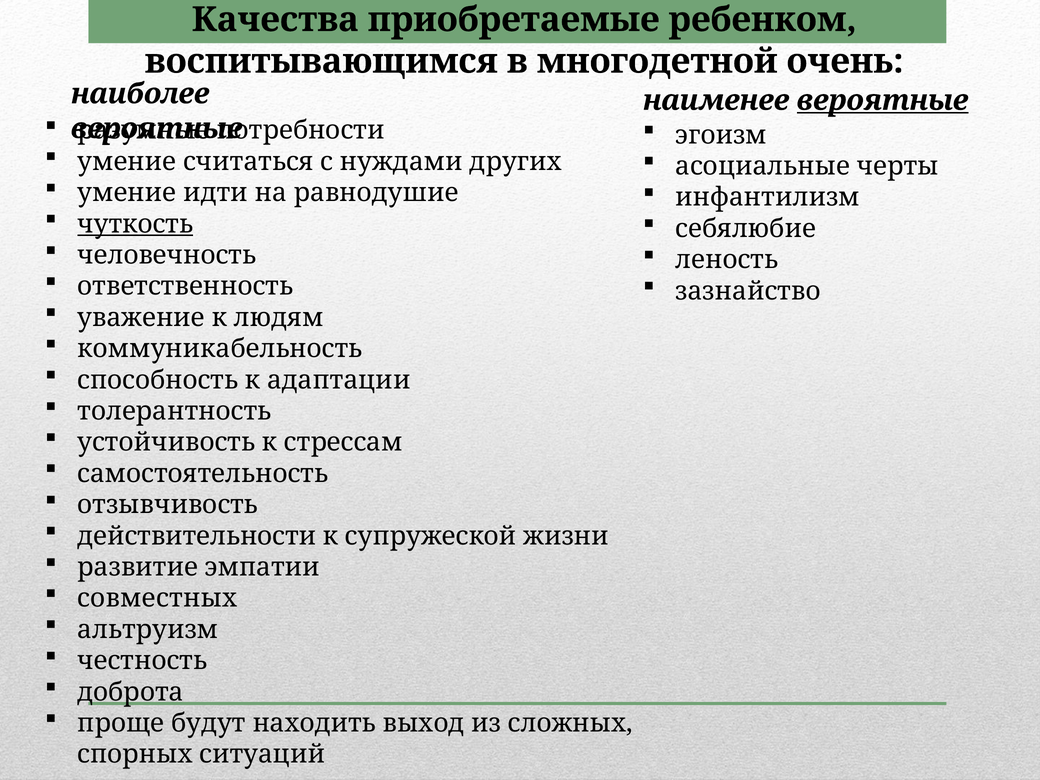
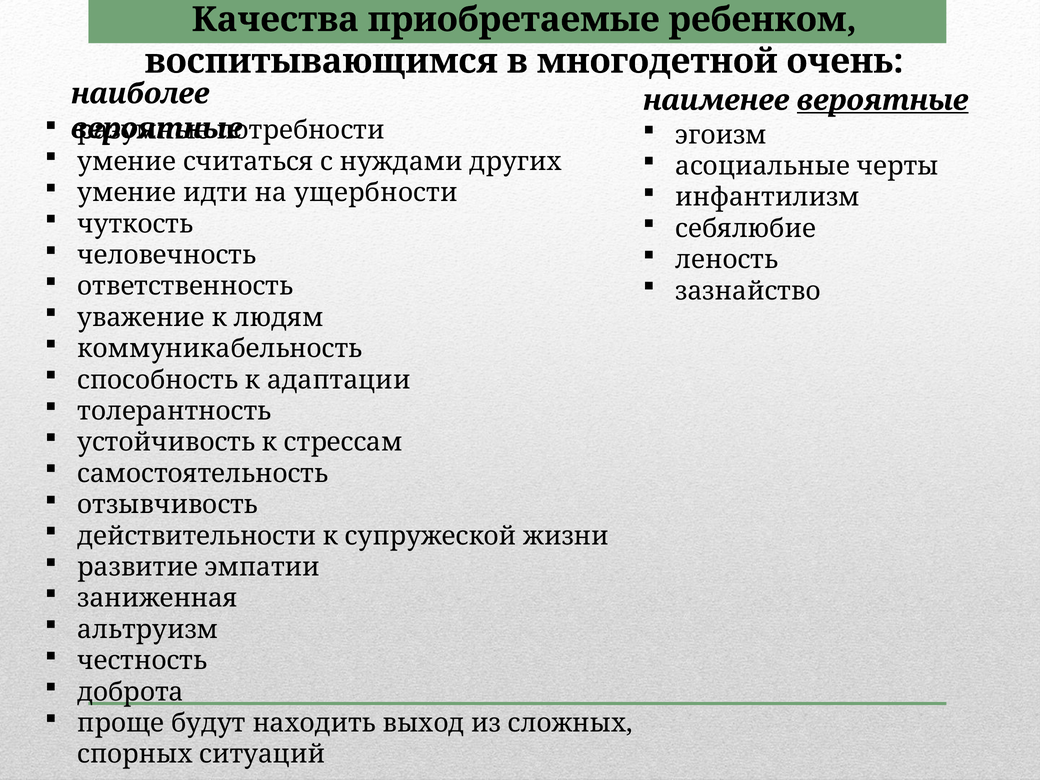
равнодушие: равнодушие -> ущербности (376, 193)
чуткость underline: present -> none (135, 224)
совместных: совместных -> заниженная (158, 598)
